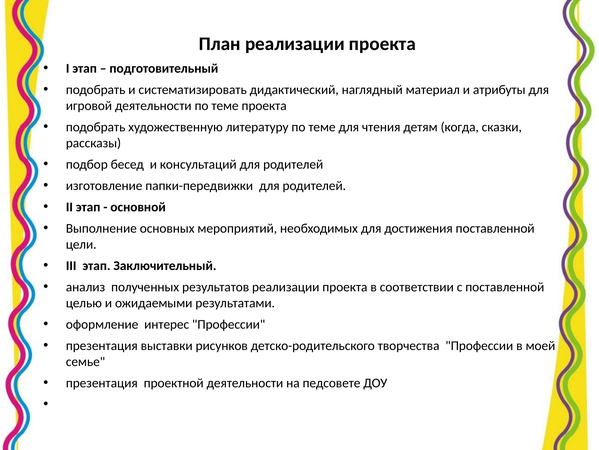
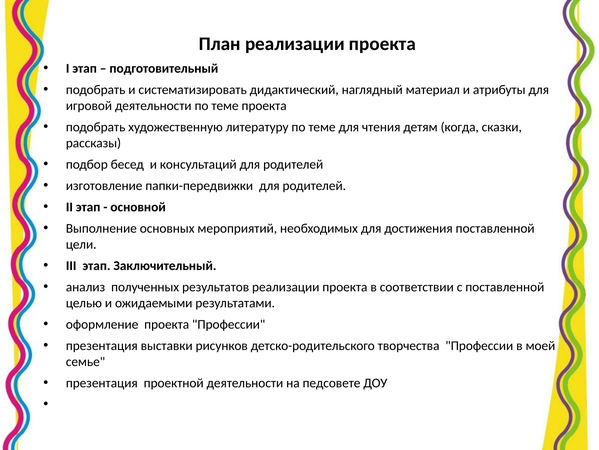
оформление интерес: интерес -> проекта (167, 324)
